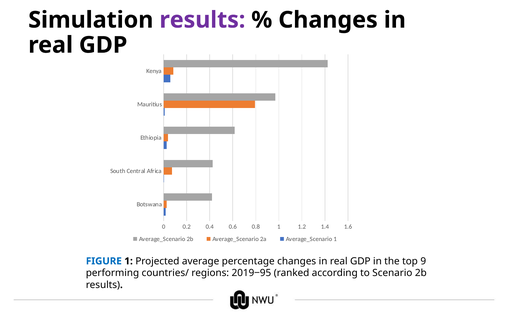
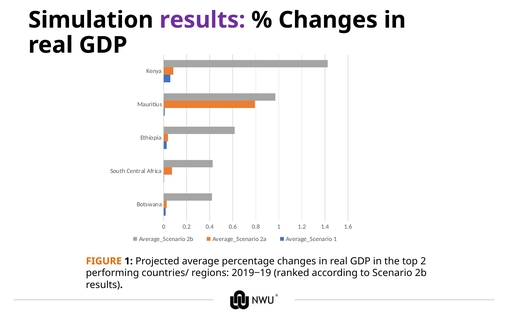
FIGURE colour: blue -> orange (104, 262)
9: 9 -> 2 (423, 262)
2019‒95: 2019‒95 -> 2019‒19 (251, 273)
